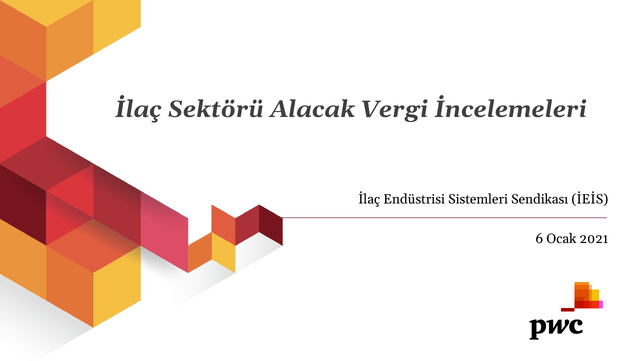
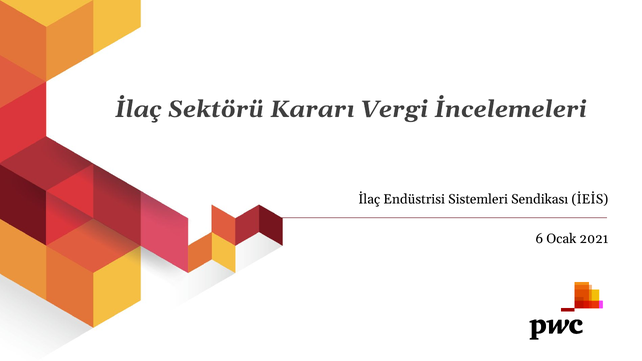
Alacak: Alacak -> Kararı (313, 109)
